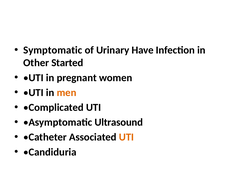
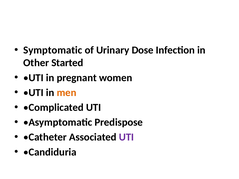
Have: Have -> Dose (143, 50)
Ultrasound: Ultrasound -> Predispose (119, 122)
UTI colour: orange -> purple (126, 137)
